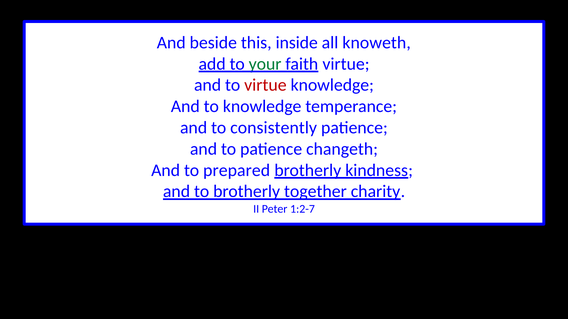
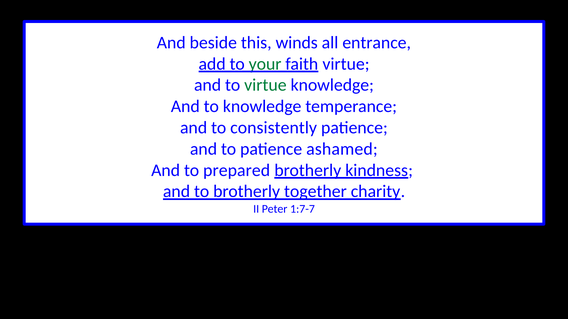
inside: inside -> winds (297, 43)
knoweth: knoweth -> entrance (377, 43)
virtue colour: red -> green (265, 85)
changeth: changeth -> ashamed (342, 149)
1:2-7: 1:2-7 -> 1:7-7 (302, 209)
